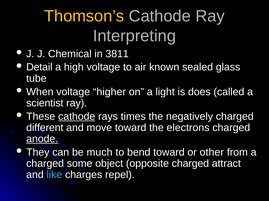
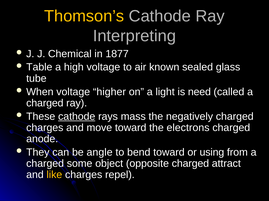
3811: 3811 -> 1877 (117, 54)
Detail: Detail -> Table (39, 67)
does: does -> need (199, 92)
scientist: scientist -> charged (45, 103)
times: times -> mass (133, 117)
different: different -> charges (45, 128)
anode underline: present -> none (42, 139)
much: much -> angle (100, 153)
other: other -> using (212, 153)
like colour: light blue -> yellow (54, 175)
